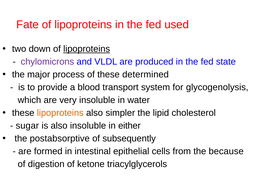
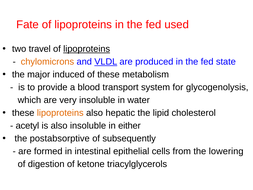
down: down -> travel (40, 49)
chylomicrons colour: purple -> orange (47, 62)
VLDL underline: none -> present (106, 62)
process: process -> induced (69, 74)
determined: determined -> metabolism (146, 74)
simpler: simpler -> hepatic (120, 113)
sugar: sugar -> acetyl (27, 126)
because: because -> lowering (226, 151)
